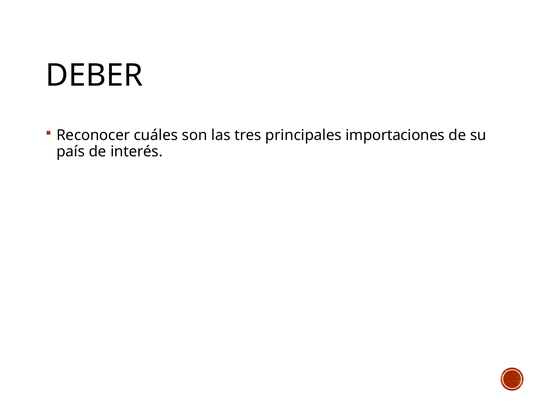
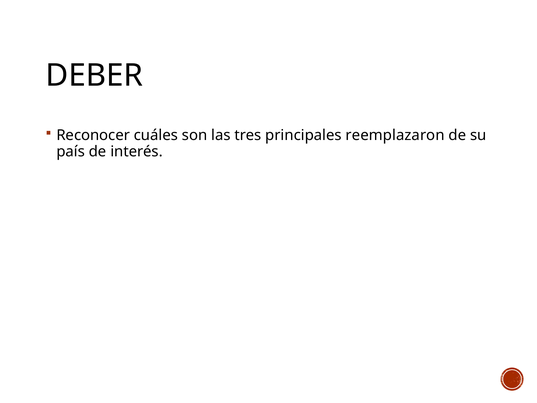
importaciones: importaciones -> reemplazaron (395, 135)
